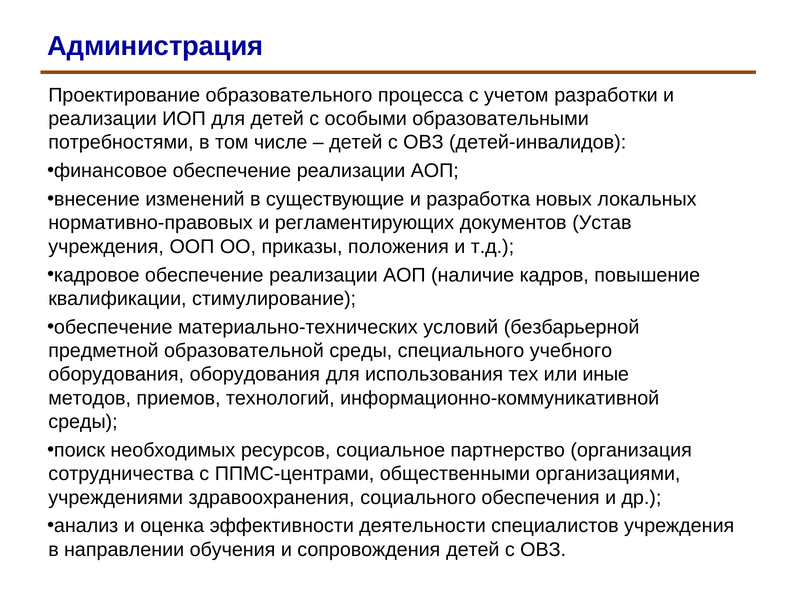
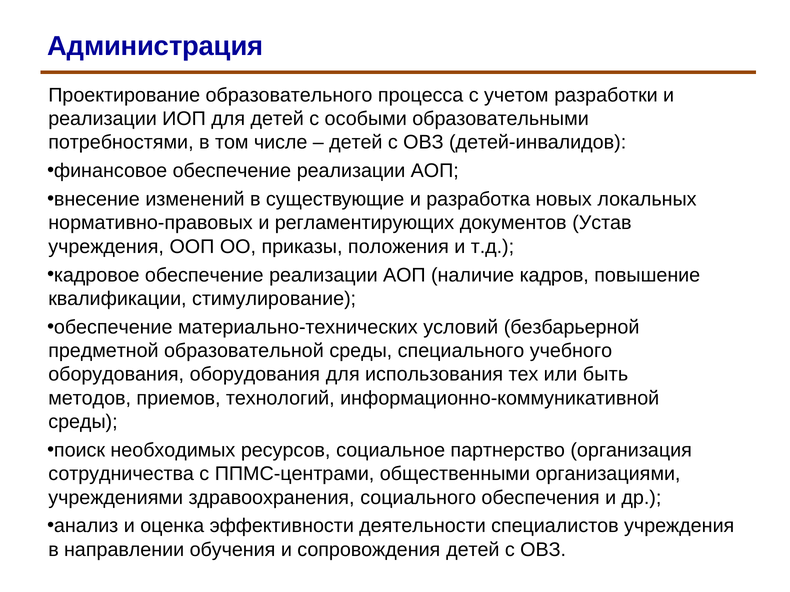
иные: иные -> быть (606, 375)
